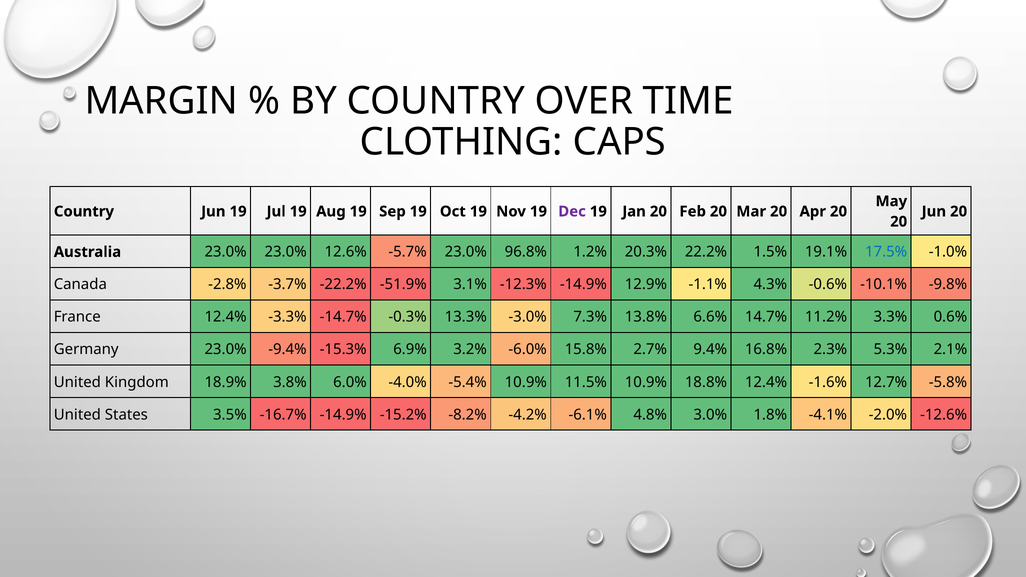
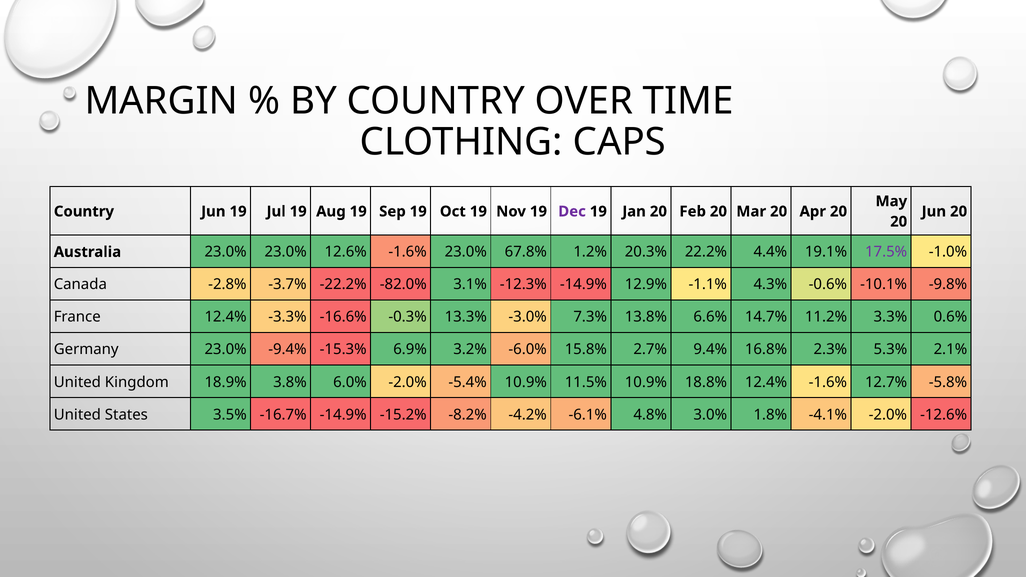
12.6% -5.7%: -5.7% -> -1.6% (408, 252)
96.8%: 96.8% -> 67.8% (526, 252)
1.5%: 1.5% -> 4.4% (770, 252)
17.5% colour: blue -> purple (886, 252)
-51.9%: -51.9% -> -82.0% (403, 285)
-14.7%: -14.7% -> -16.6% (343, 317)
6.0% -4.0%: -4.0% -> -2.0% (408, 382)
